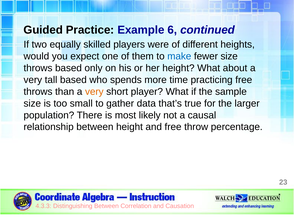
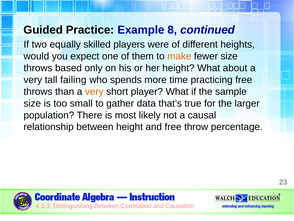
6: 6 -> 8 (172, 30)
make colour: blue -> orange (179, 56)
tall based: based -> failing (73, 80)
